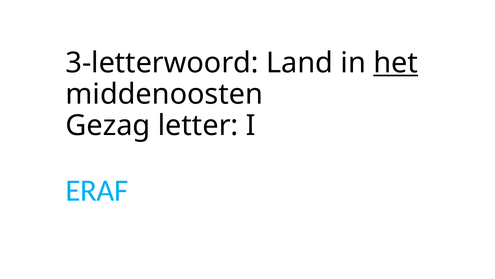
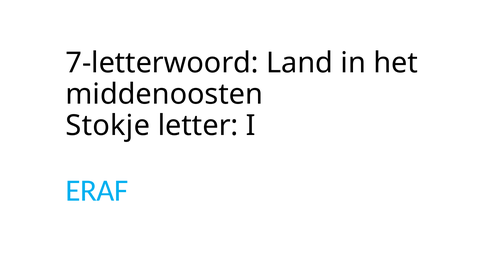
3-letterwoord: 3-letterwoord -> 7-letterwoord (162, 63)
het underline: present -> none (396, 63)
Gezag: Gezag -> Stokje (108, 125)
